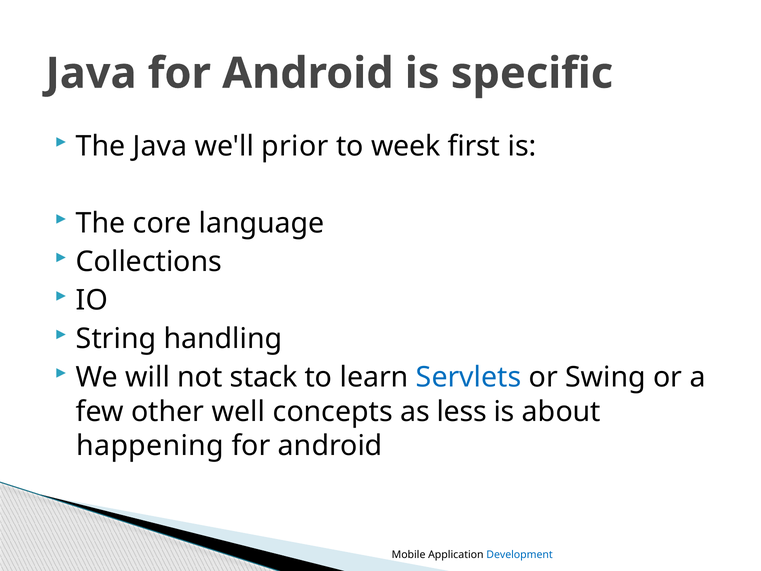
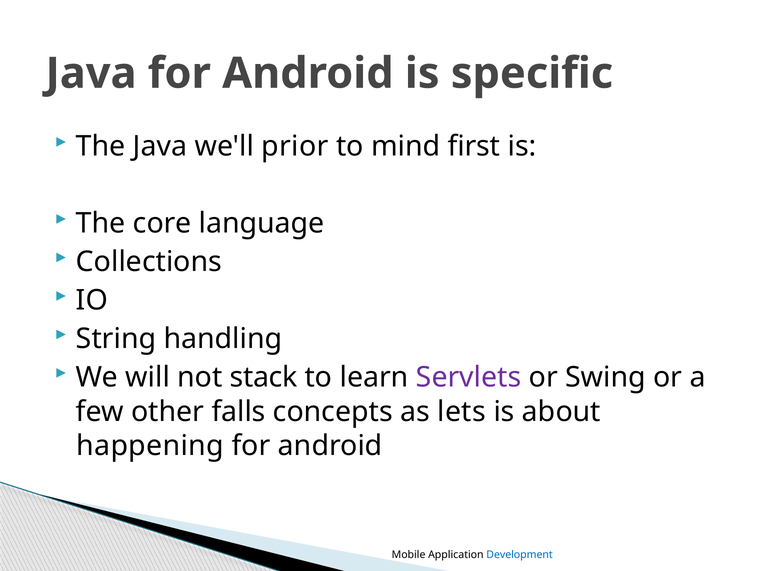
week: week -> mind (406, 146)
Servlets colour: blue -> purple (469, 377)
well: well -> falls (239, 411)
less: less -> lets (462, 411)
